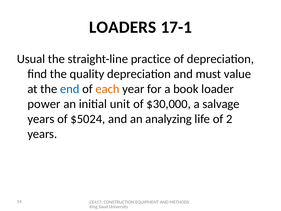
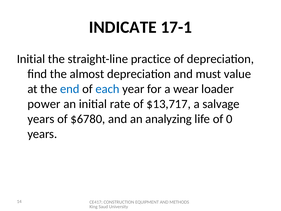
LOADERS: LOADERS -> INDICATE (123, 27)
Usual: Usual -> Initial (31, 59)
quality: quality -> almost (87, 74)
each colour: orange -> blue (107, 89)
book: book -> wear (186, 89)
unit: unit -> rate (120, 104)
$30,000: $30,000 -> $13,717 (169, 104)
$5024: $5024 -> $6780 (88, 119)
2: 2 -> 0 (229, 119)
